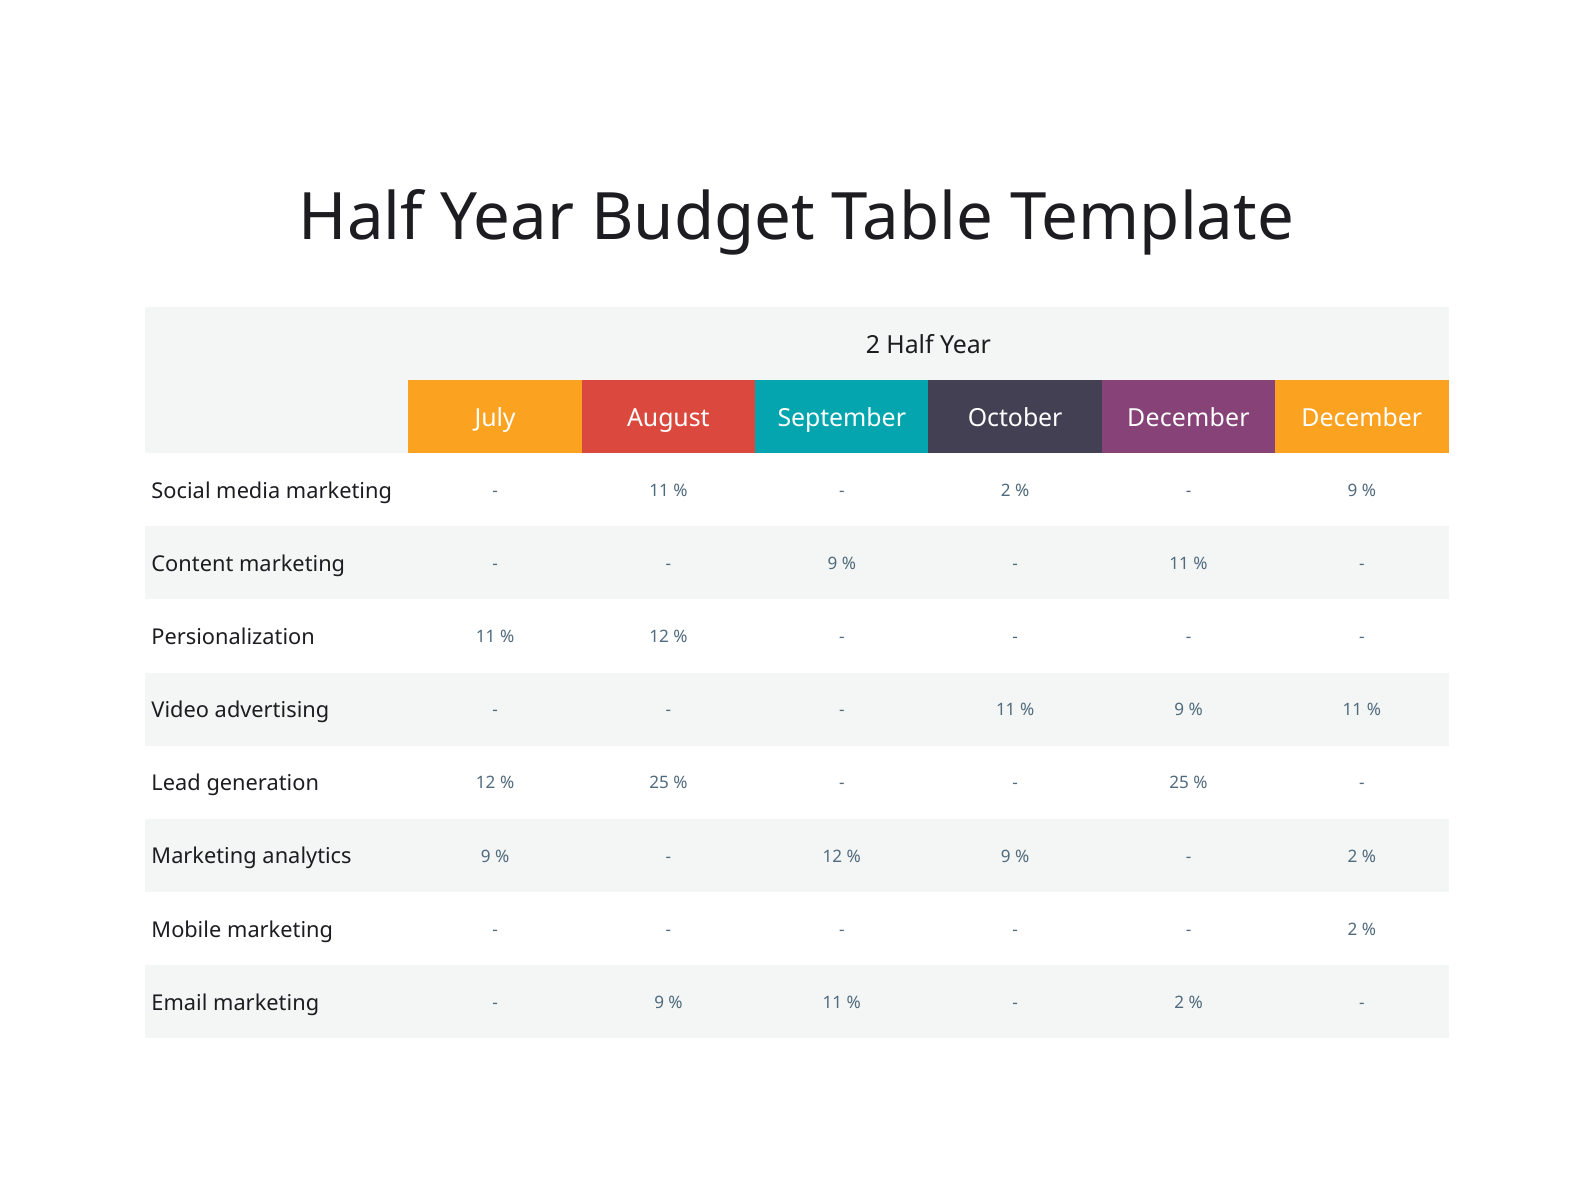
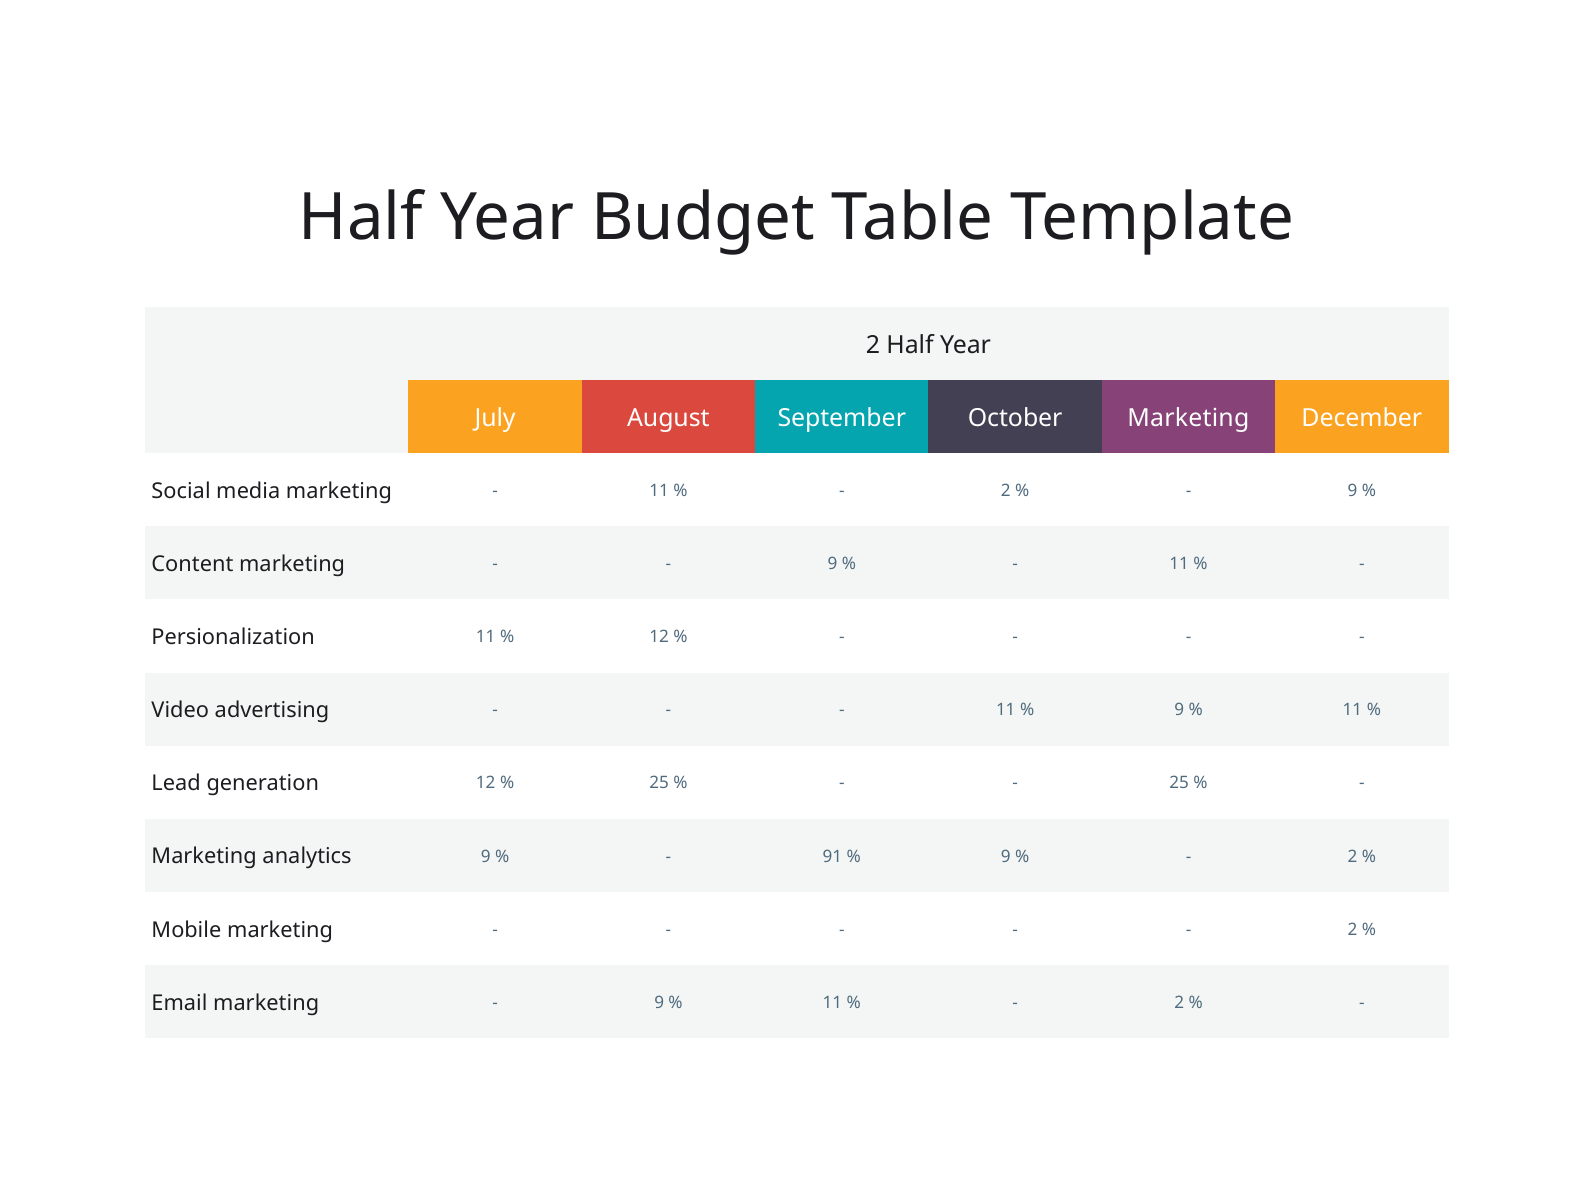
October December: December -> Marketing (1188, 418)
12: 12 -> 91 (832, 856)
